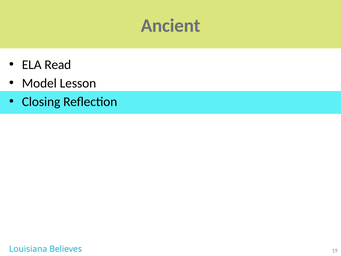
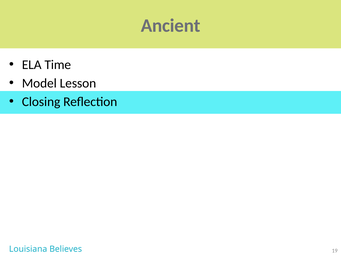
Read: Read -> Time (58, 65)
